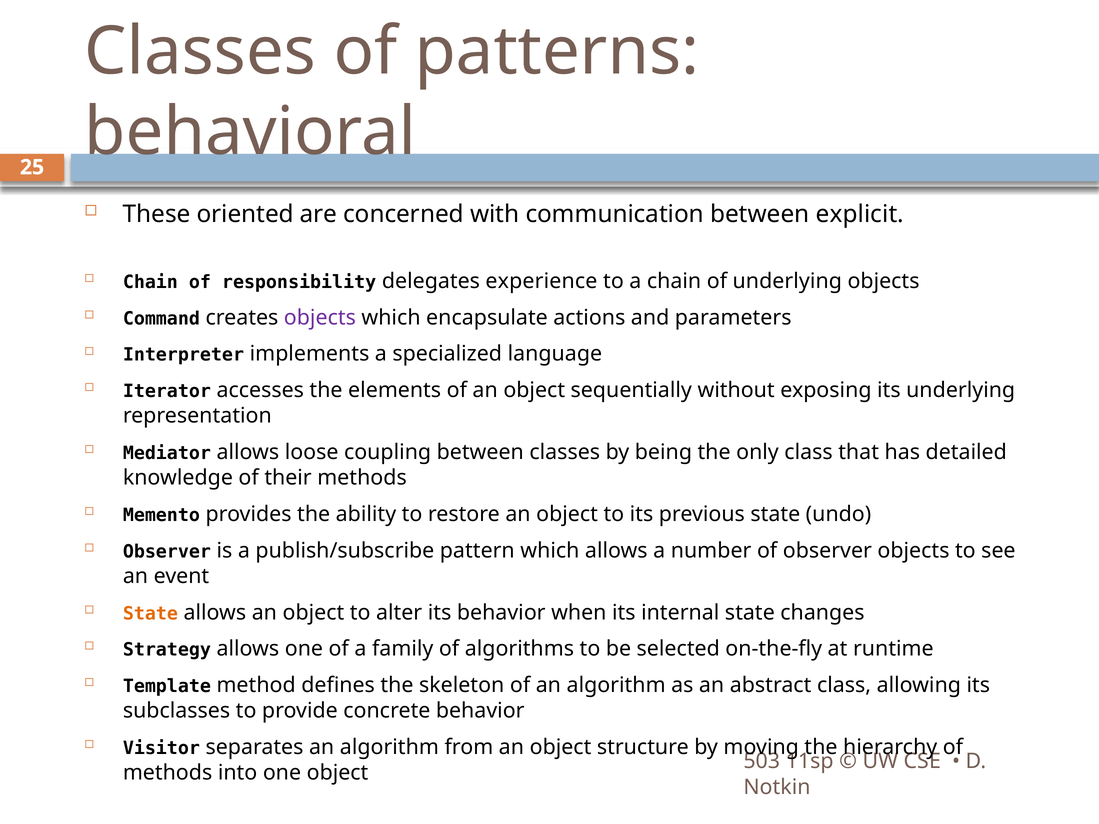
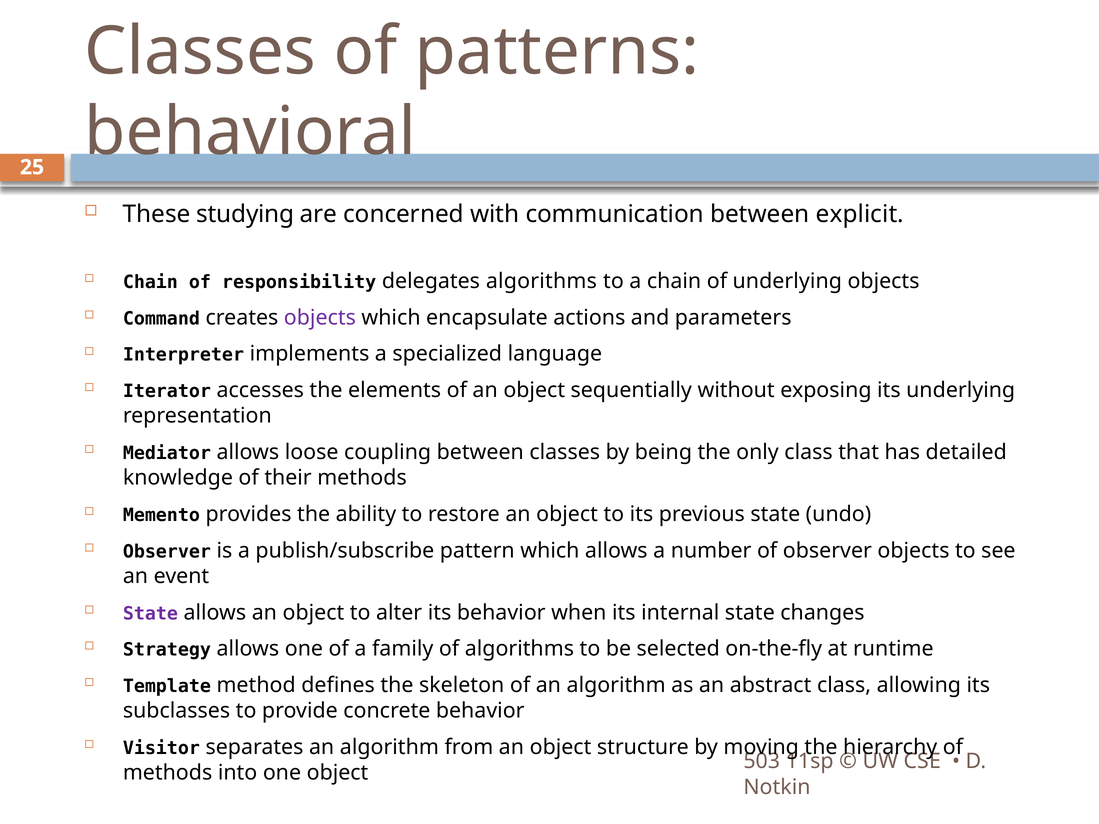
oriented: oriented -> studying (245, 214)
delegates experience: experience -> algorithms (541, 281)
State colour: orange -> purple (150, 614)
